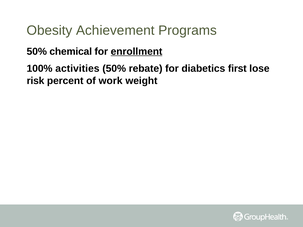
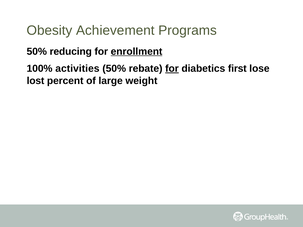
chemical: chemical -> reducing (71, 51)
for underline: none -> present (172, 69)
risk: risk -> lost (36, 81)
work: work -> large (111, 81)
